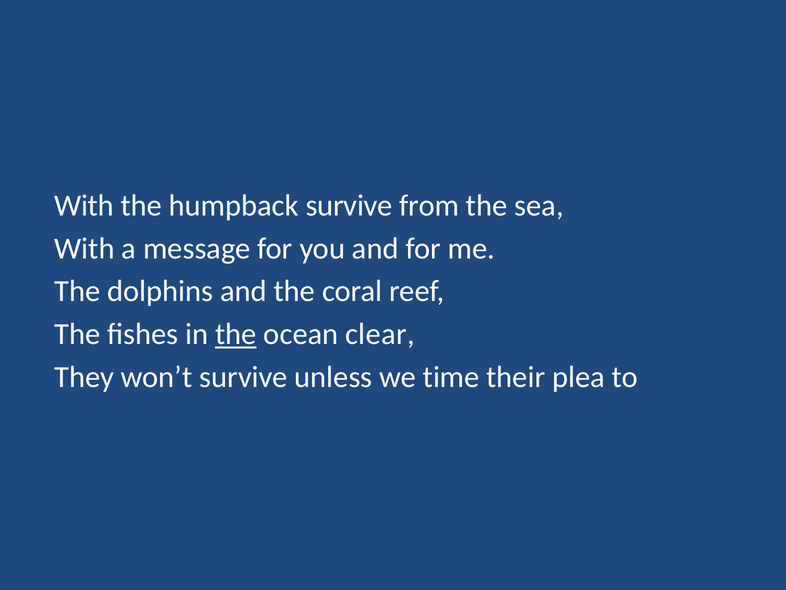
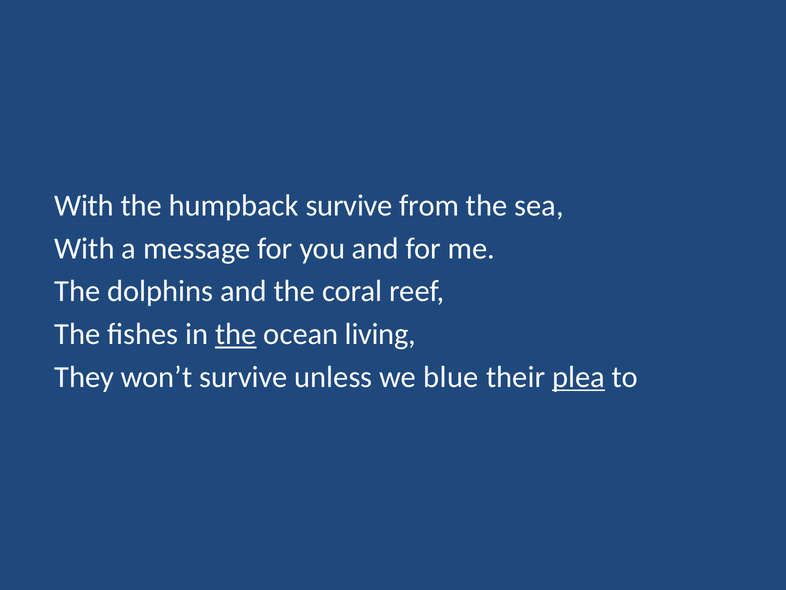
clear: clear -> living (380, 334)
time: time -> blue (451, 377)
plea underline: none -> present (579, 377)
